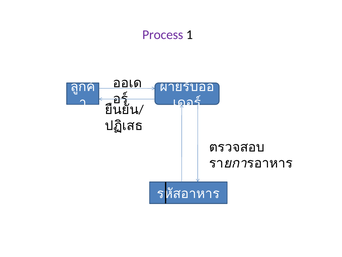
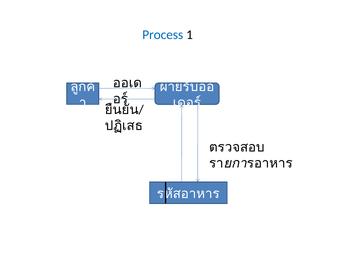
Process colour: purple -> blue (163, 35)
